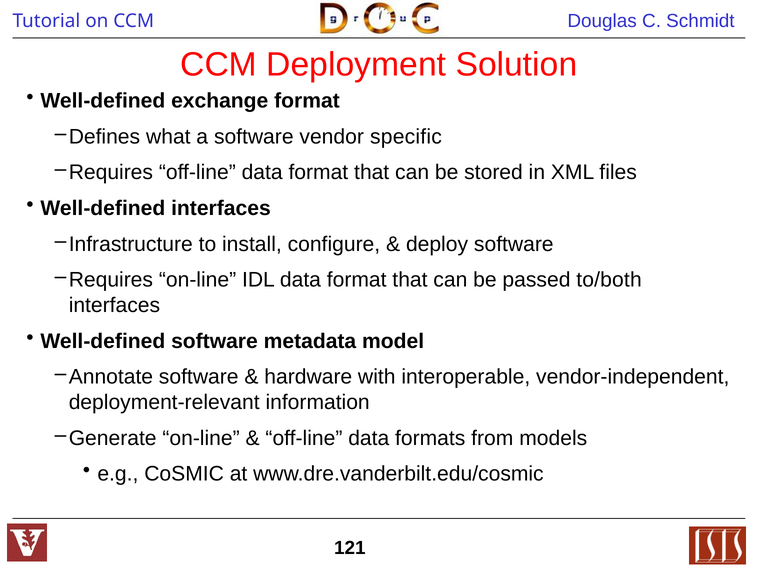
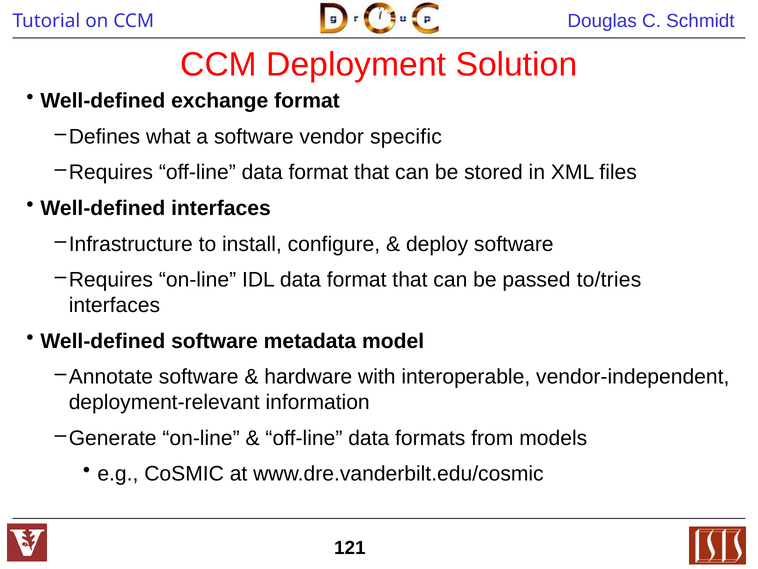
to/both: to/both -> to/tries (609, 280)
